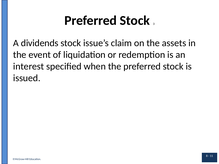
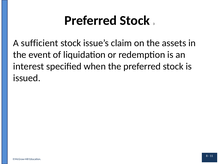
dividends: dividends -> sufficient (40, 43)
